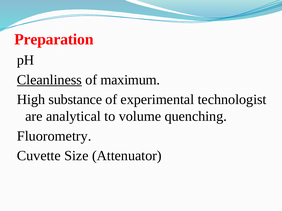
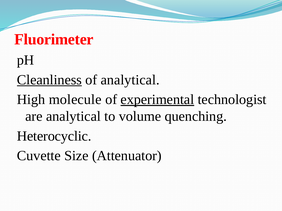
Preparation: Preparation -> Fluorimeter (54, 39)
of maximum: maximum -> analytical (130, 80)
substance: substance -> molecule (75, 100)
experimental underline: none -> present (157, 100)
Fluorometry: Fluorometry -> Heterocyclic (54, 136)
